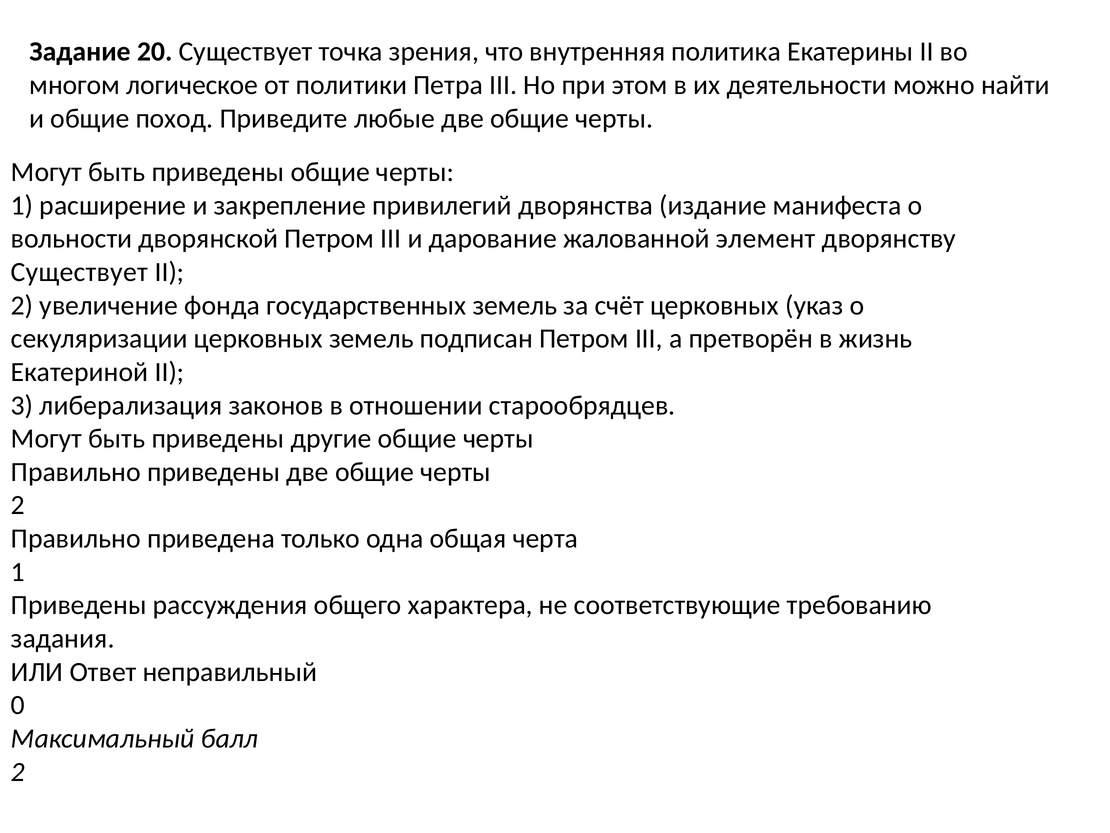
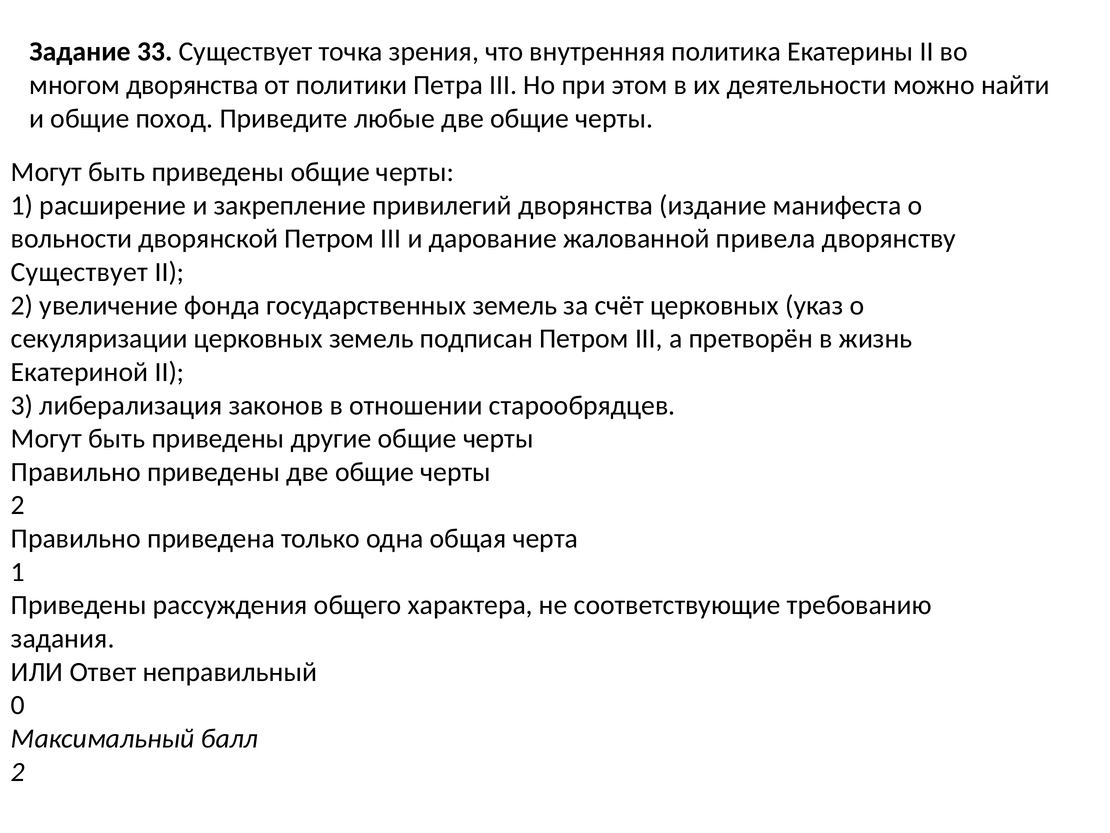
20: 20 -> 33 (155, 52)
многом логическое: логическое -> дворянства (192, 85)
элемент: элемент -> привела (766, 239)
